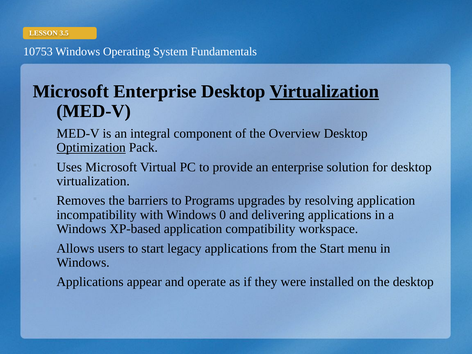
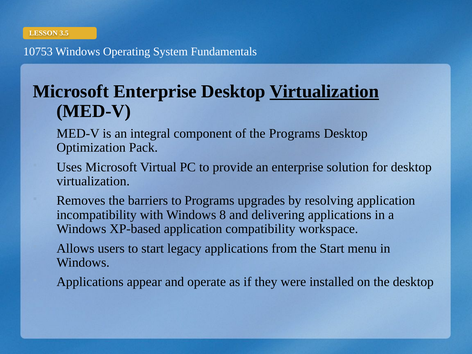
the Overview: Overview -> Programs (295, 133)
Optimization underline: present -> none (91, 148)
0: 0 -> 8 (223, 215)
